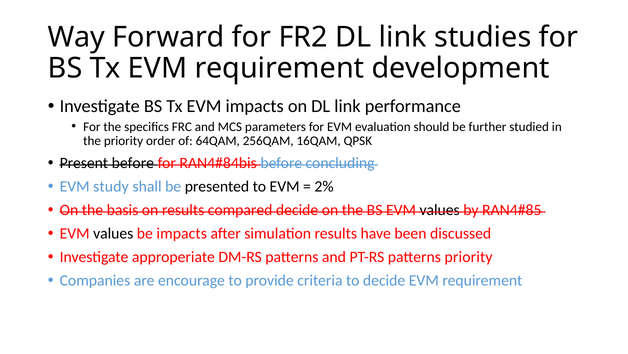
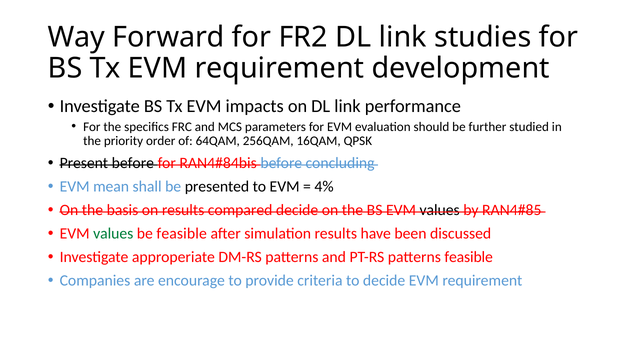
study: study -> mean (111, 186)
2%: 2% -> 4% (324, 186)
values colour: black -> green (113, 233)
be impacts: impacts -> feasible (182, 233)
patterns priority: priority -> feasible (469, 257)
